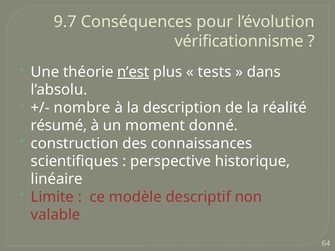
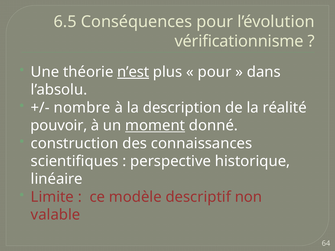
9.7: 9.7 -> 6.5 (65, 22)
tests: tests -> pour (214, 72)
résumé: résumé -> pouvoir (59, 126)
moment underline: none -> present (155, 126)
